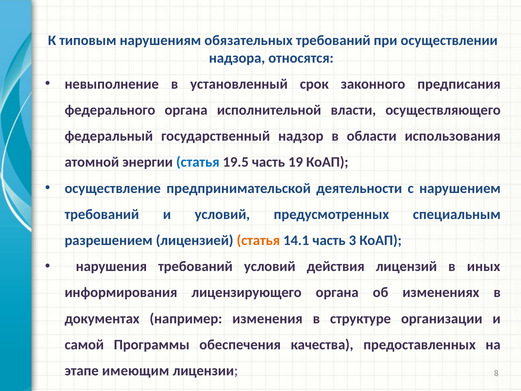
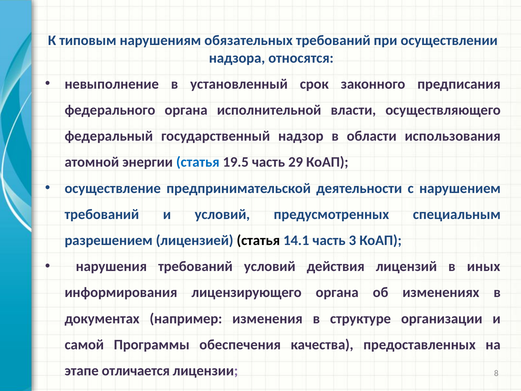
19: 19 -> 29 (296, 162)
статья colour: orange -> black (258, 240)
имеющим: имеющим -> отличается (136, 370)
